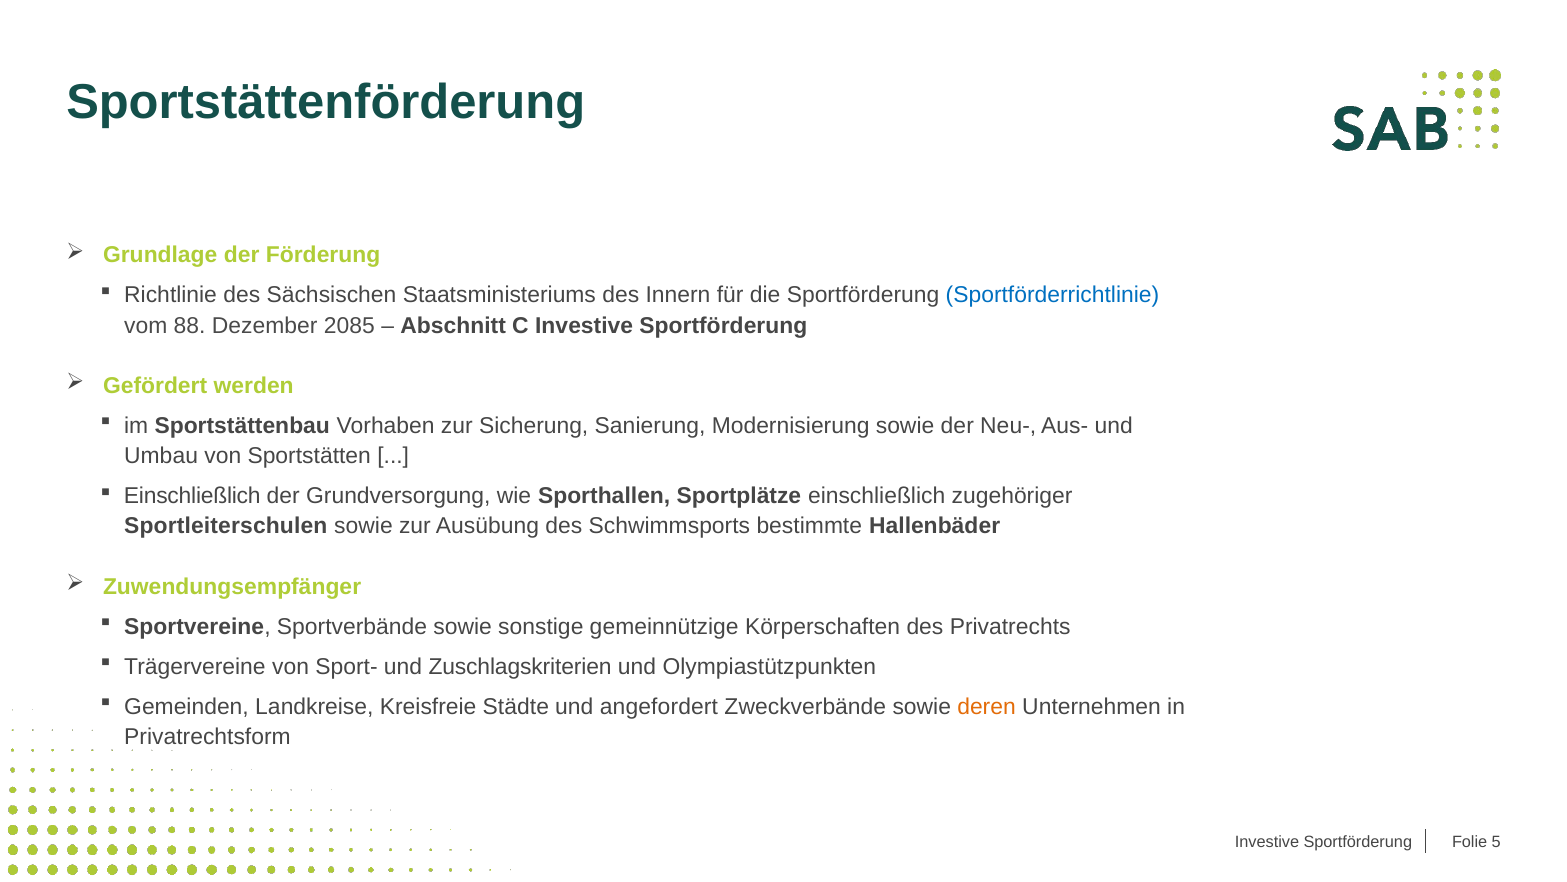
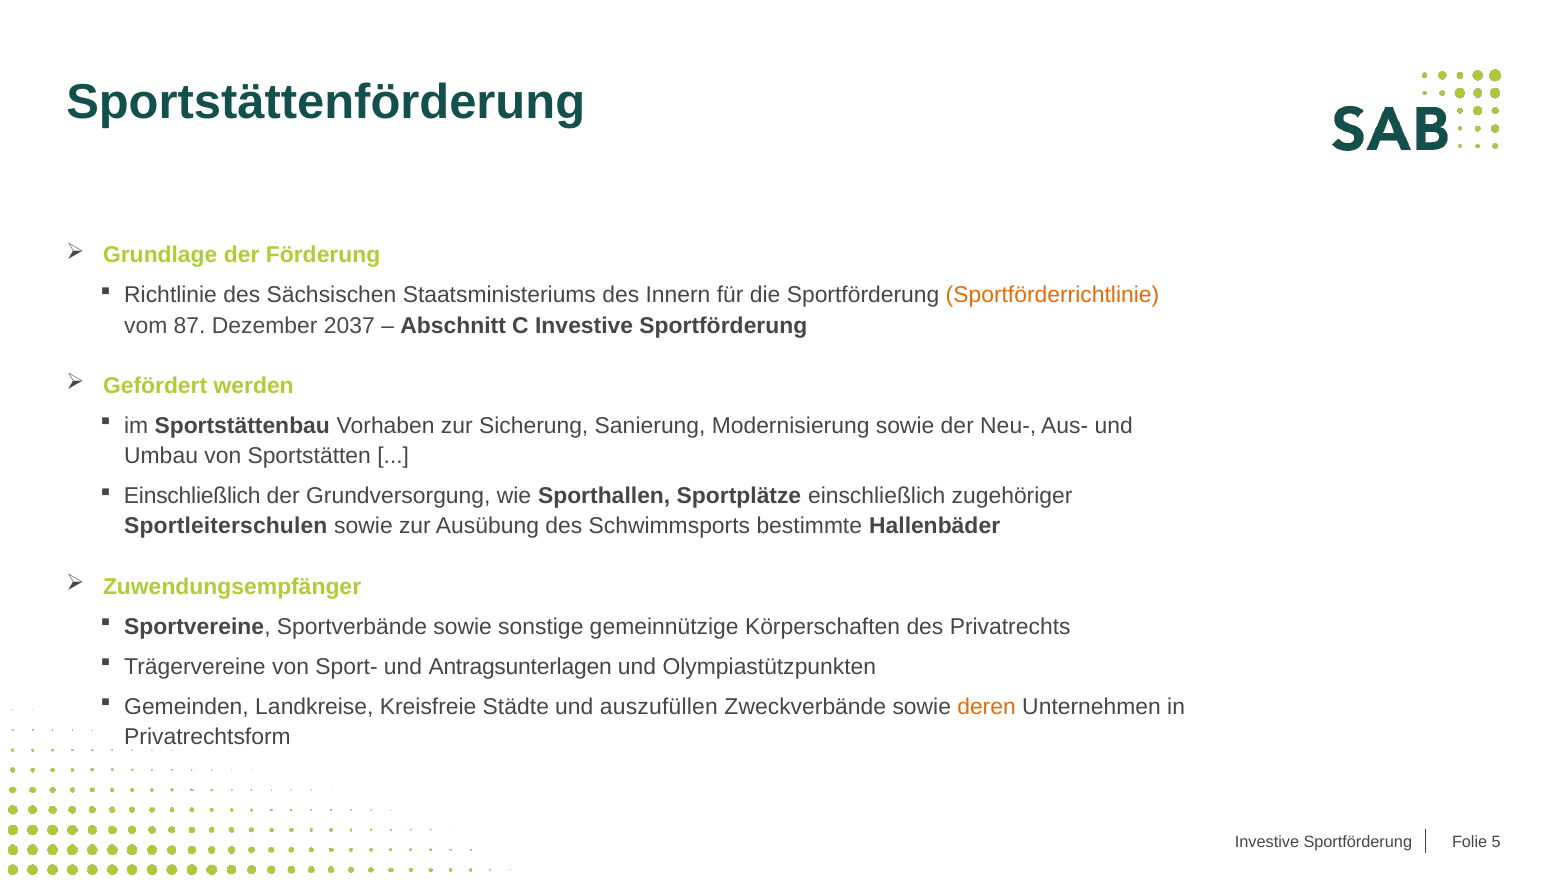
Sportförderrichtlinie colour: blue -> orange (1052, 295)
88: 88 -> 87 (190, 325)
2085: 2085 -> 2037 (349, 325)
Zuschlagskriterien: Zuschlagskriterien -> Antragsunterlagen (520, 667)
angefordert: angefordert -> auszufüllen (659, 707)
